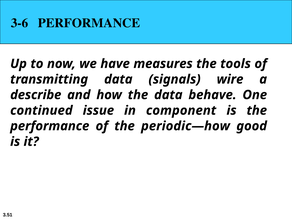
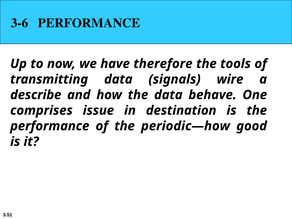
measures: measures -> therefore (163, 64)
continued: continued -> comprises (41, 110)
component: component -> destination (181, 110)
